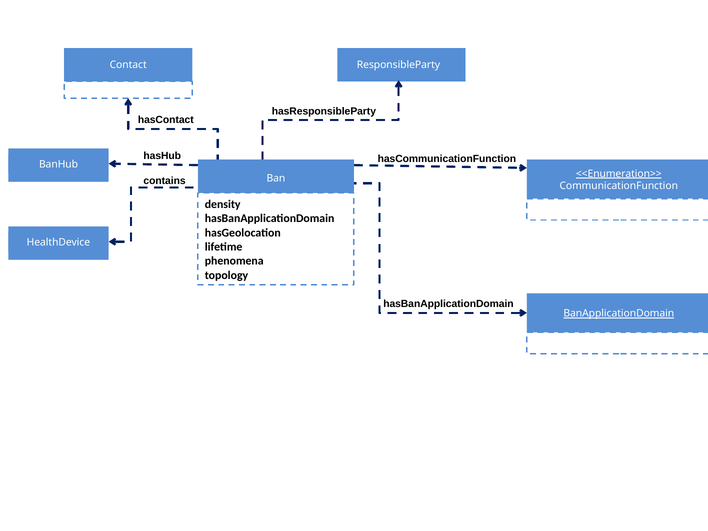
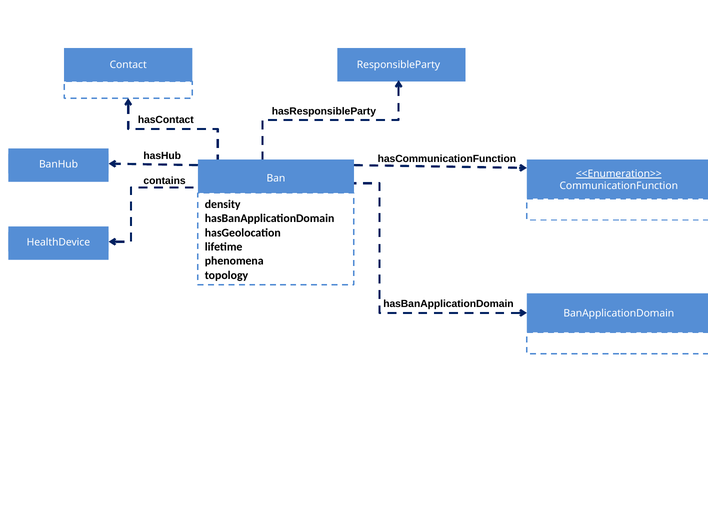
BanApplicationDomain underline: present -> none (619, 314)
